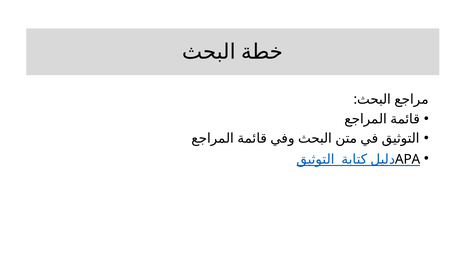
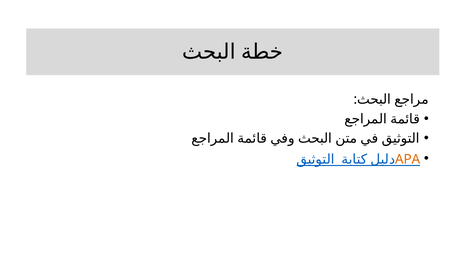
APA colour: black -> orange (408, 159)
